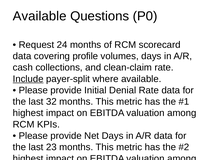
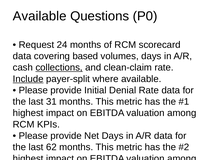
profile: profile -> based (85, 56)
collections underline: none -> present (59, 68)
32: 32 -> 31 (51, 102)
23: 23 -> 62 (51, 148)
